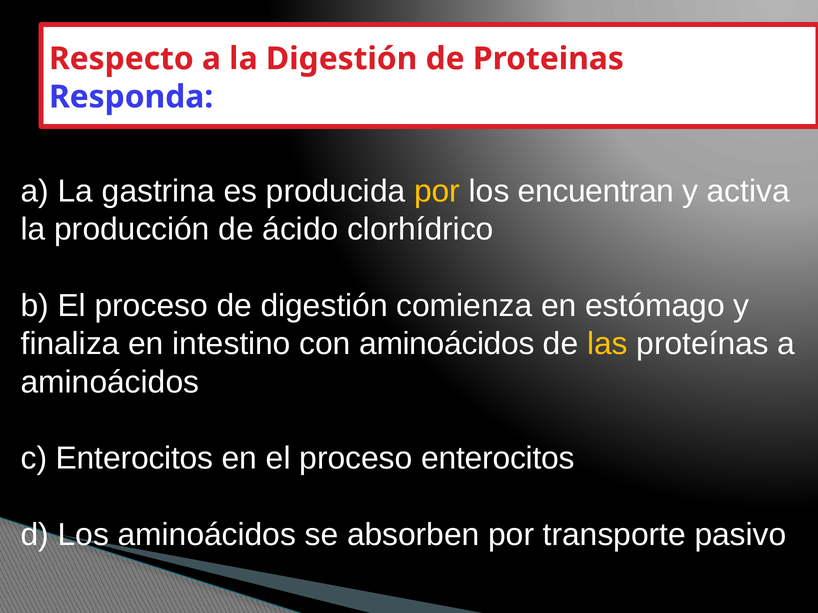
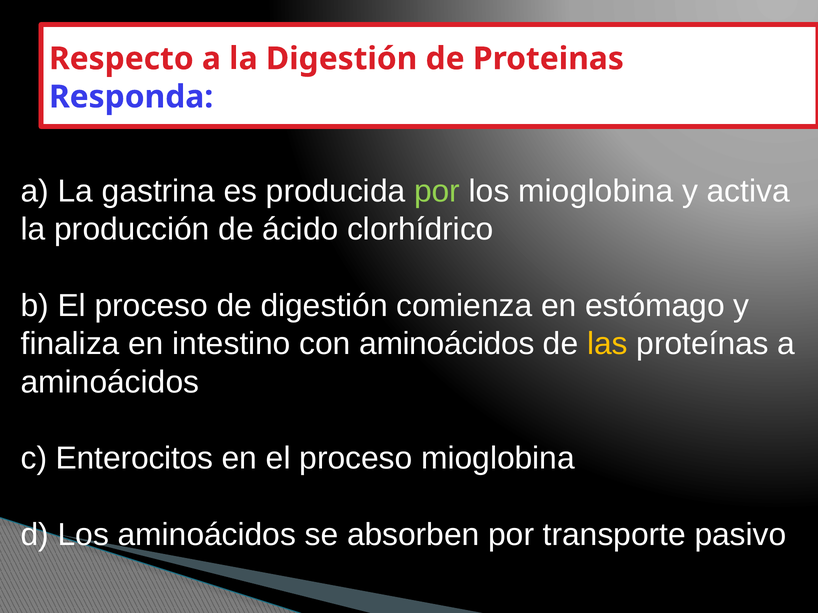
por colour: yellow -> light green (437, 191)
los encuentran: encuentran -> mioglobina (596, 191)
proceso enterocitos: enterocitos -> mioglobina (498, 459)
